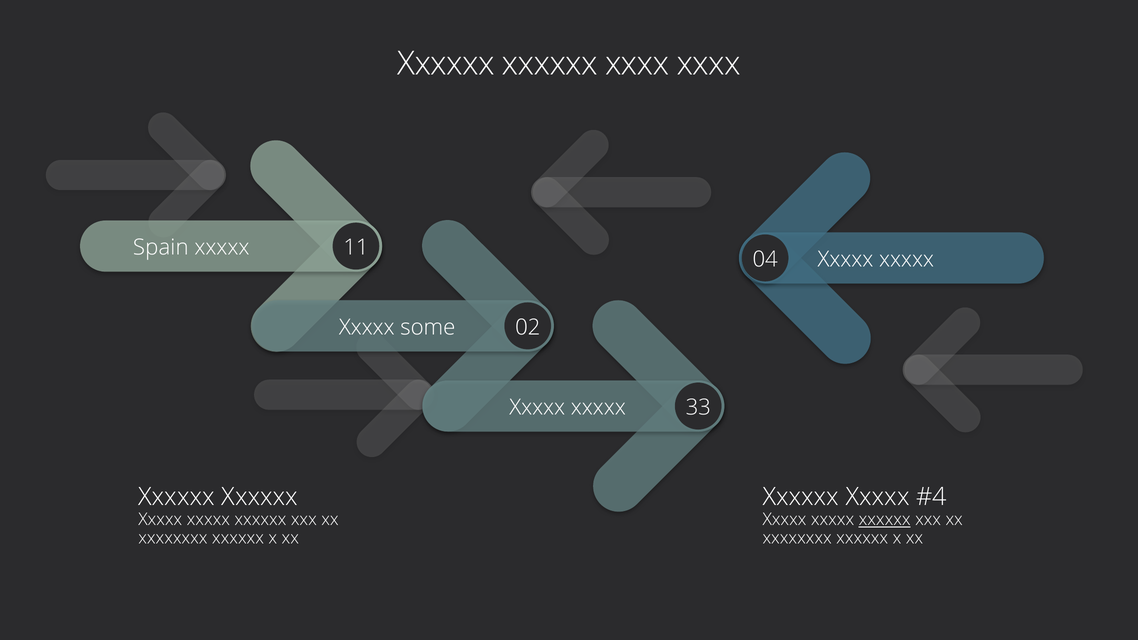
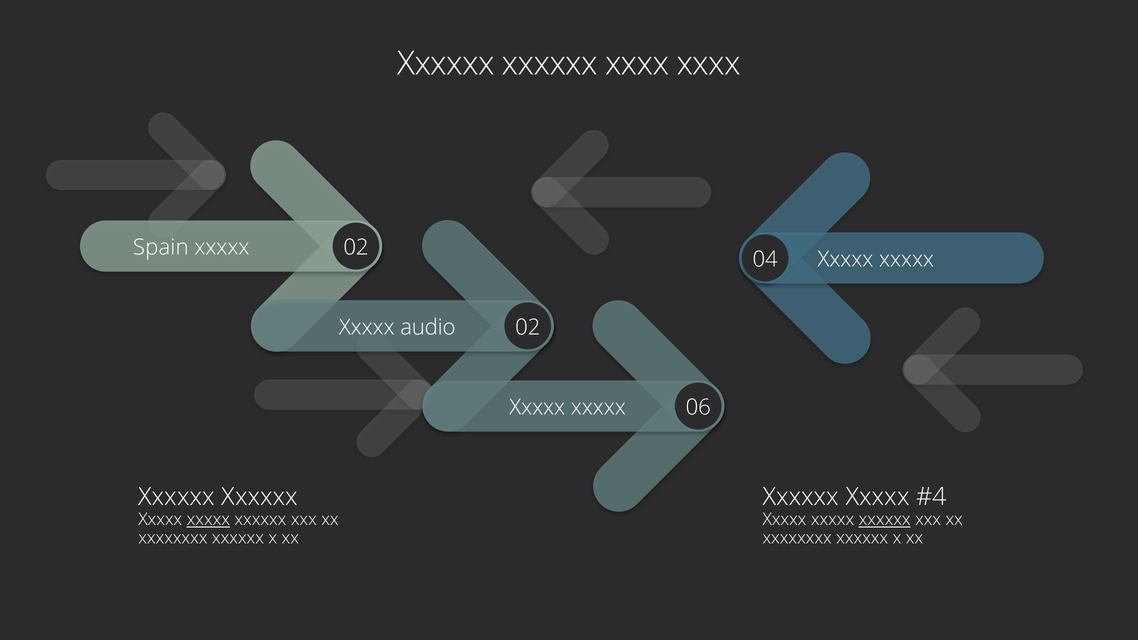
xxxxx 11: 11 -> 02 (356, 248)
some: some -> audio (428, 327)
33: 33 -> 06 (698, 408)
xxxxx underline: none -> present (208, 520)
